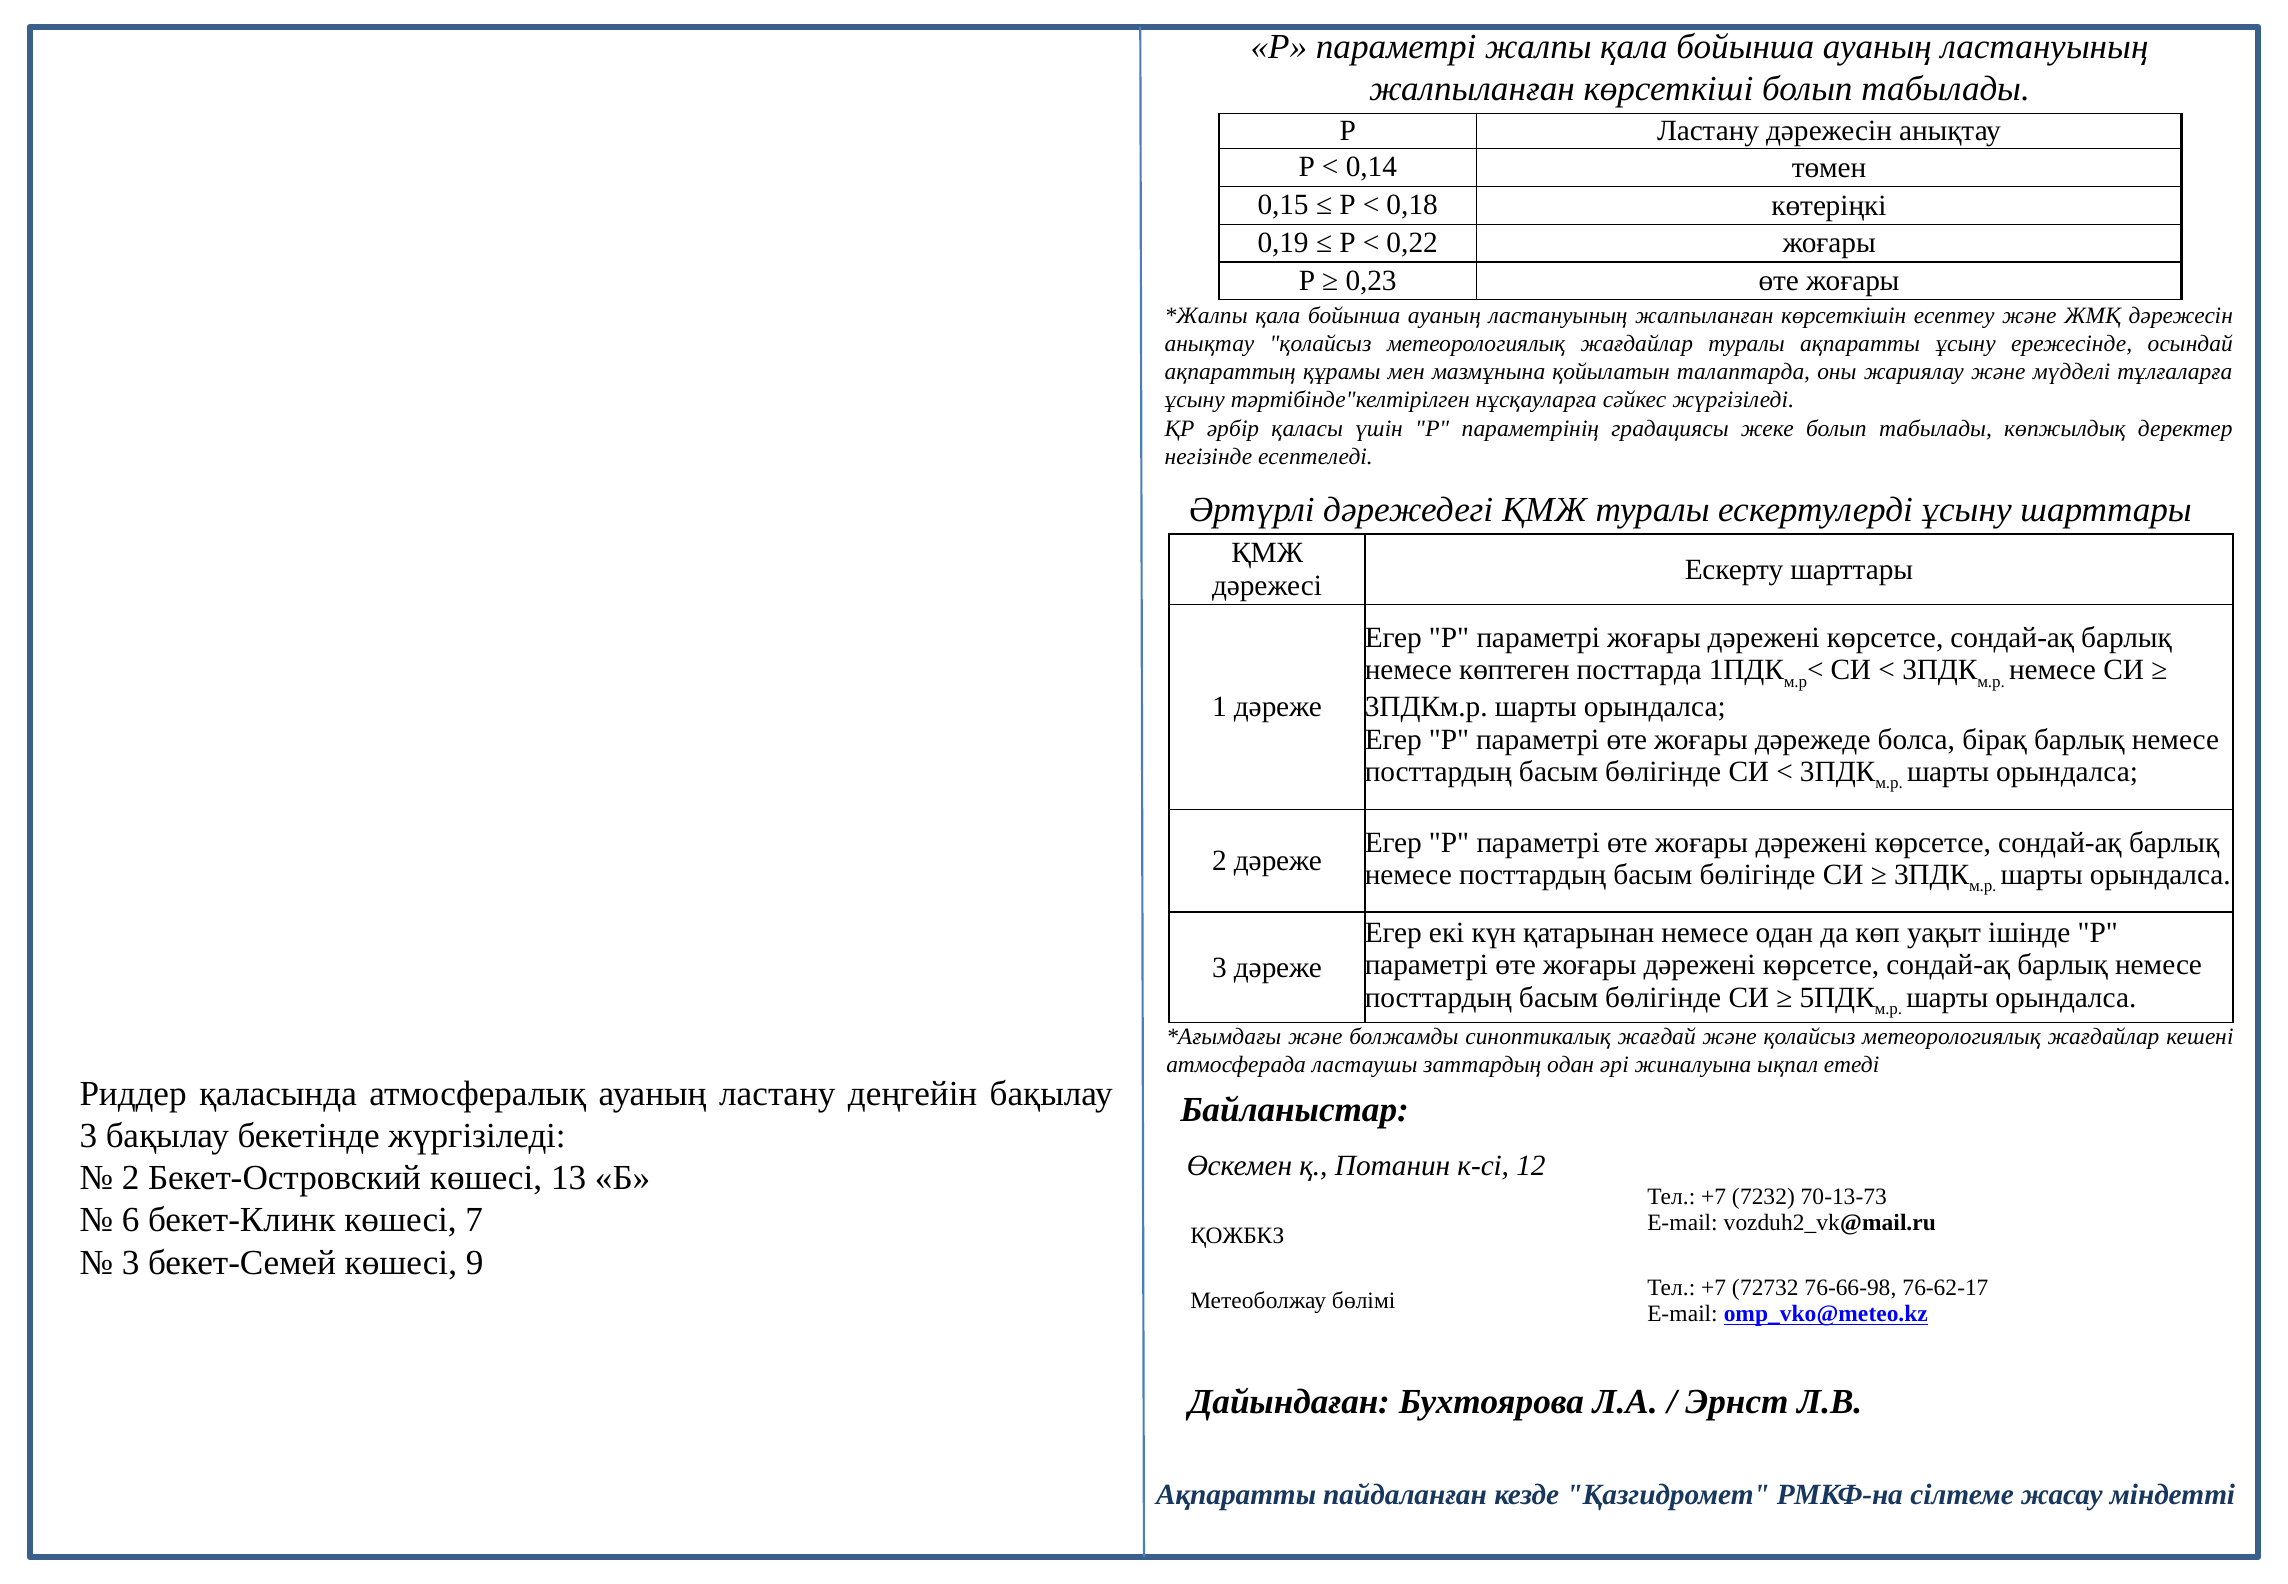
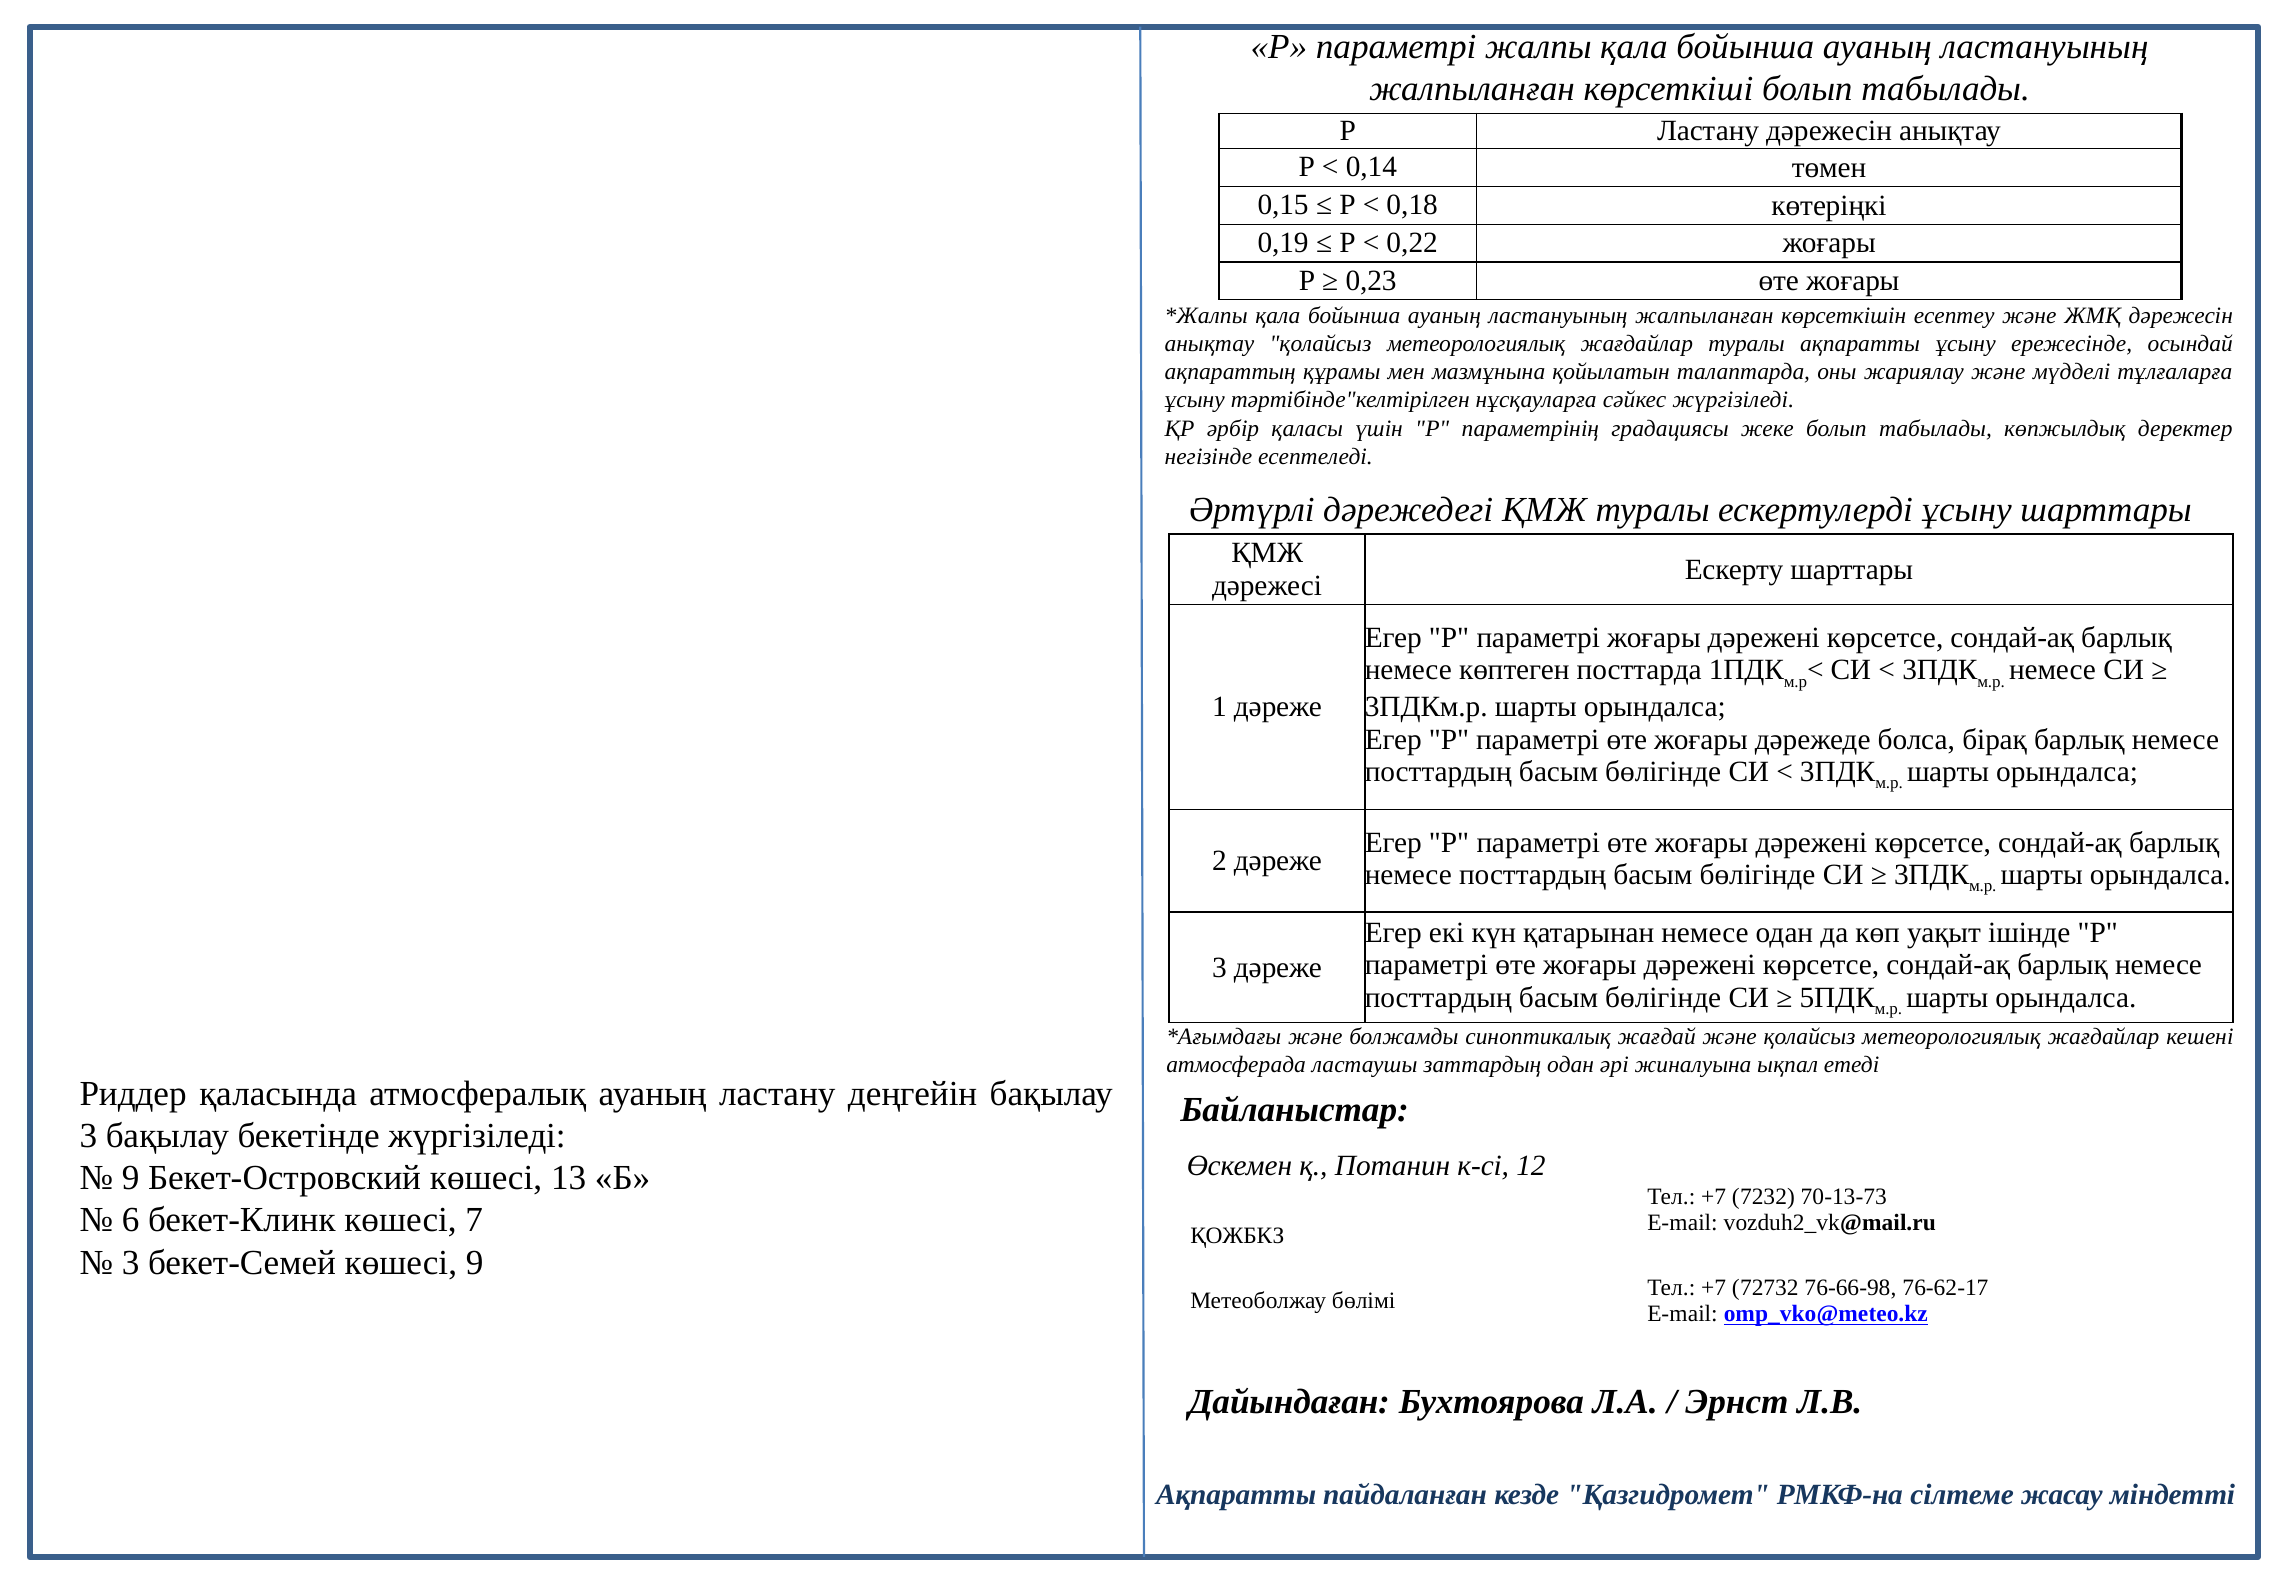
2: 2 -> 9 (131, 1178)
